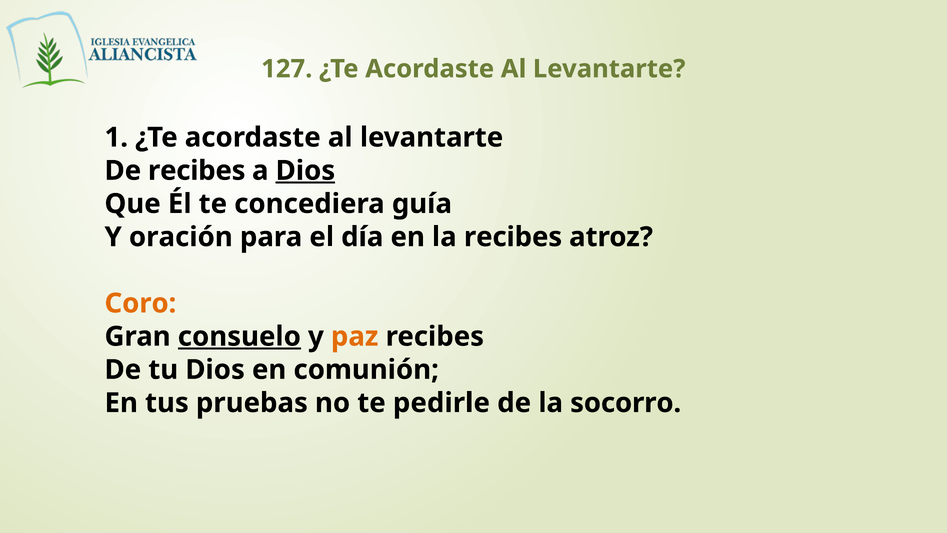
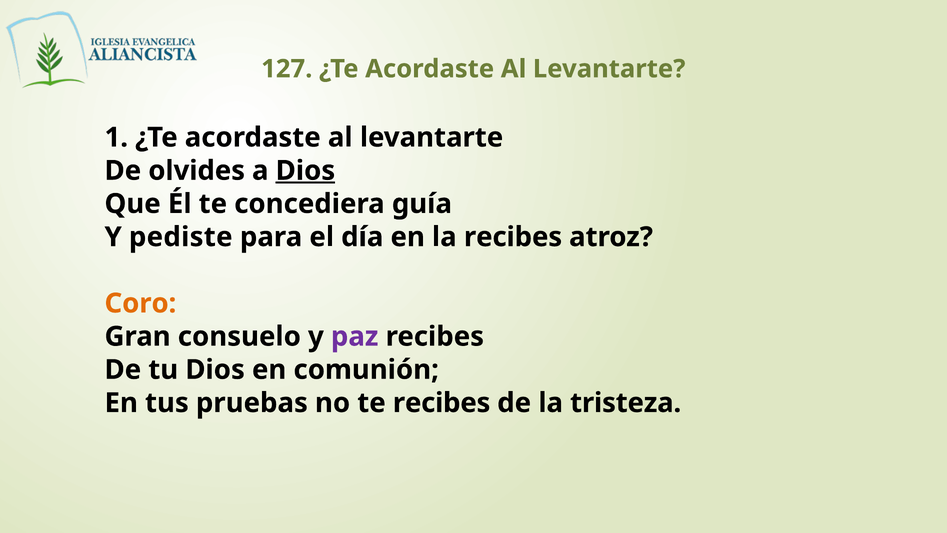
De recibes: recibes -> olvides (197, 171)
oración: oración -> pediste (181, 237)
consuelo underline: present -> none (239, 336)
paz colour: orange -> purple (355, 336)
te pedirle: pedirle -> recibes (442, 403)
socorro: socorro -> tristeza (626, 403)
